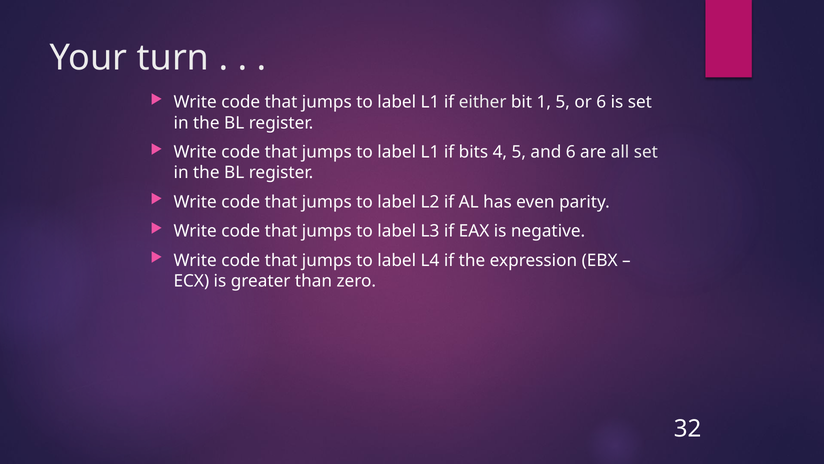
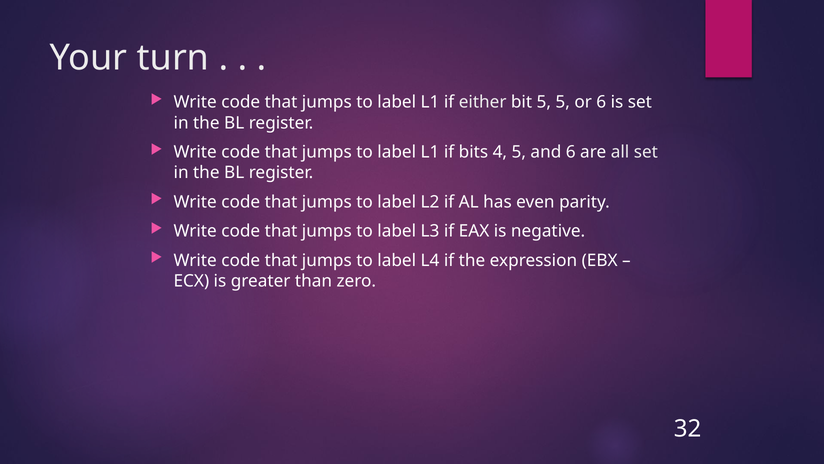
bit 1: 1 -> 5 (544, 102)
